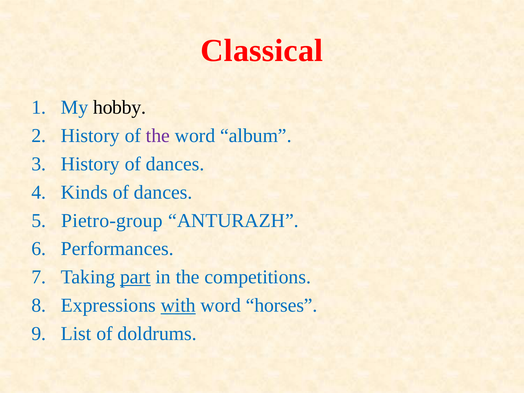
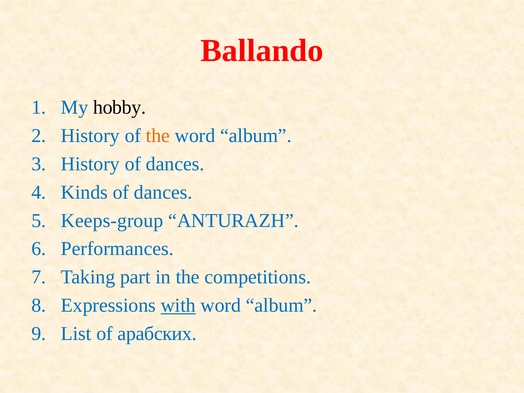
Classical: Classical -> Ballando (262, 51)
the colour: purple -> orange (158, 136)
Pietro-group: Pietro-group -> Keeps-group (112, 221)
part underline: present -> none (135, 277)
horses: horses -> album (282, 305)
doldrums: doldrums -> арабских (157, 334)
